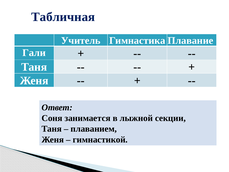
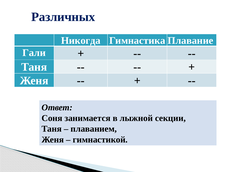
Табличная: Табличная -> Различных (63, 17)
Учитель: Учитель -> Никогда (81, 41)
